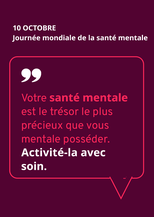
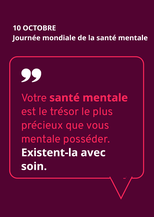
Activité-la: Activité-la -> Existent-la (50, 153)
